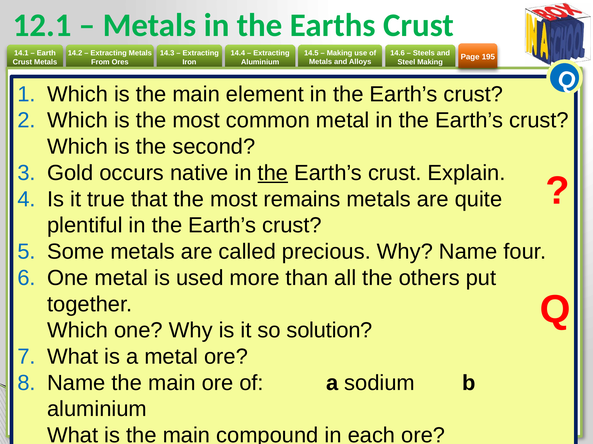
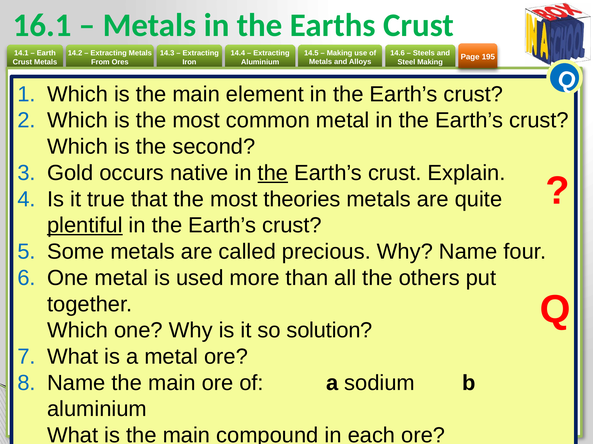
12.1: 12.1 -> 16.1 (42, 25)
remains: remains -> theories (302, 199)
plentiful underline: none -> present (85, 226)
